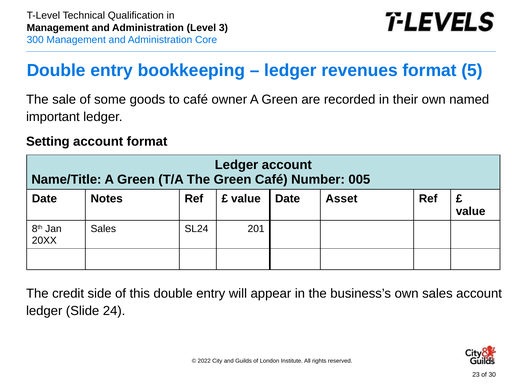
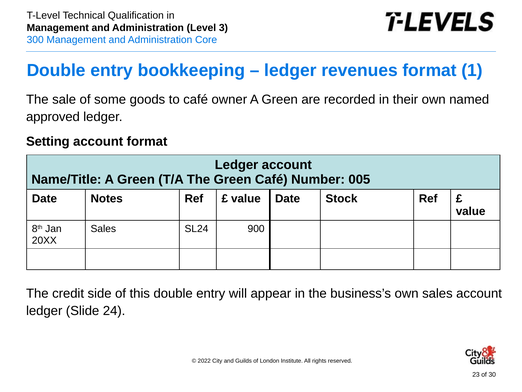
5: 5 -> 1 (472, 70)
important: important -> approved (53, 117)
Asset: Asset -> Stock (342, 198)
201: 201 -> 900 (256, 229)
